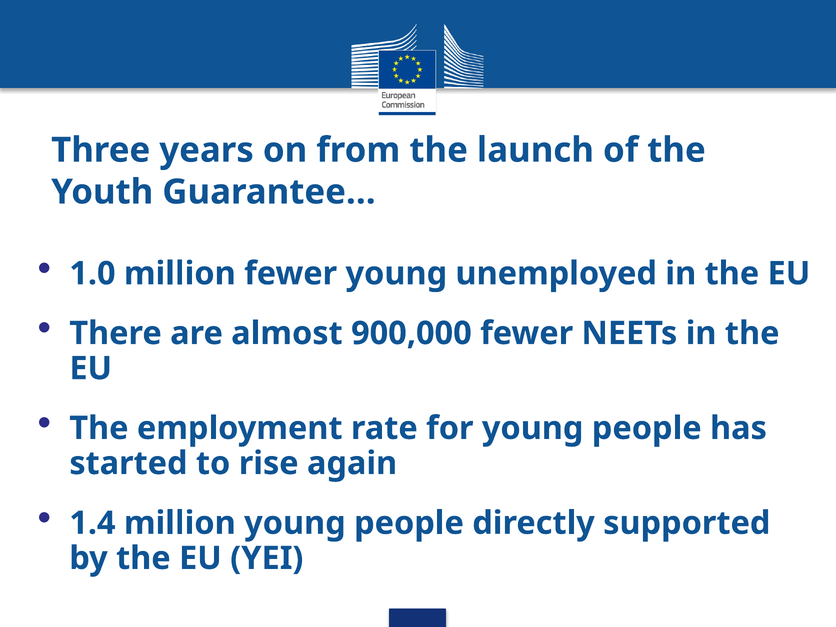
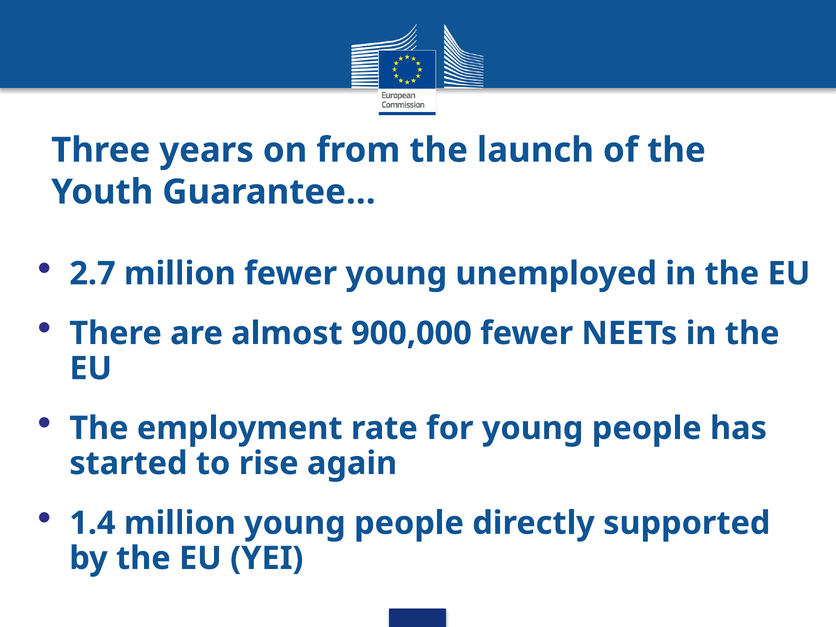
1.0: 1.0 -> 2.7 (92, 274)
